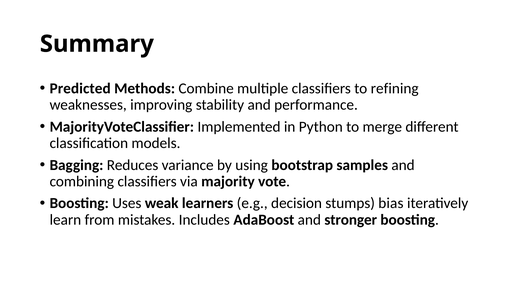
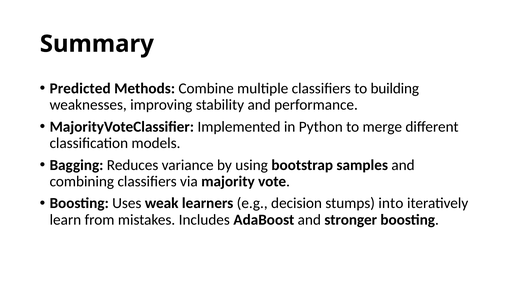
refining: refining -> building (395, 88)
bias: bias -> into (391, 203)
